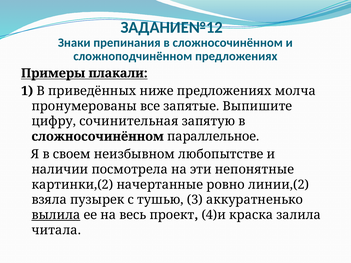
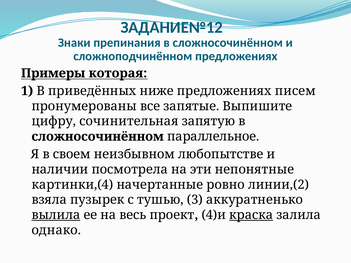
плакали: плакали -> которая (118, 73)
молча: молча -> писем (295, 91)
картинки,(2: картинки,(2 -> картинки,(4 (72, 185)
краска underline: none -> present (251, 215)
читала: читала -> однако (56, 230)
